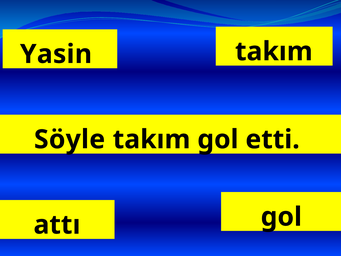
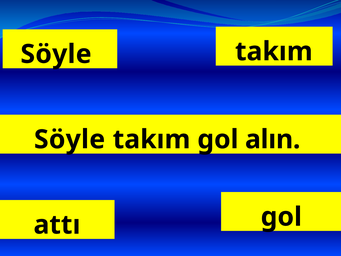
Yasin: Yasin -> Söyle (56, 54)
etti: etti -> alın (273, 139)
